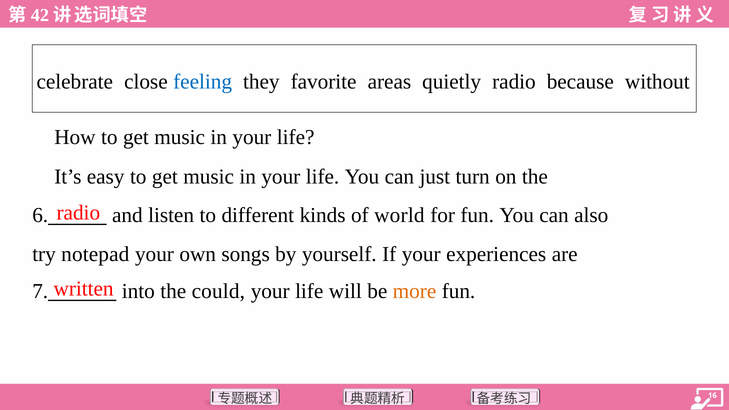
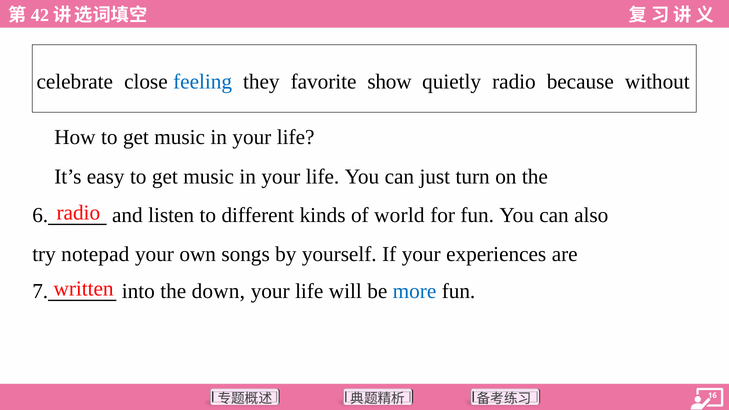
areas: areas -> show (390, 82)
could: could -> down (218, 291)
more colour: orange -> blue (415, 291)
